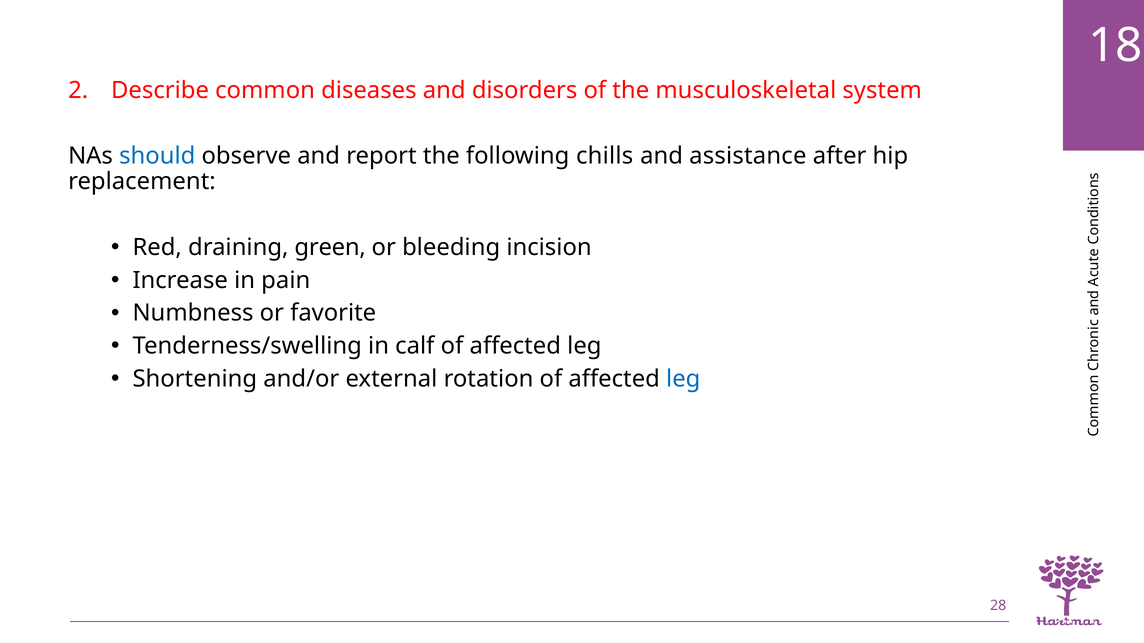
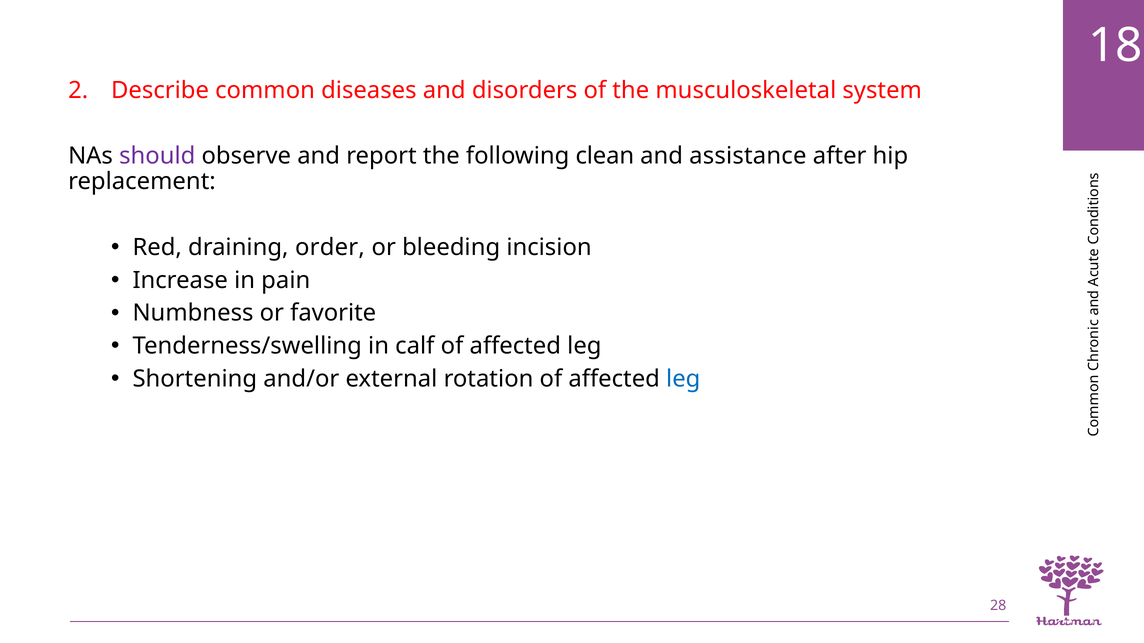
should colour: blue -> purple (157, 156)
chills: chills -> clean (605, 156)
green: green -> order (330, 248)
